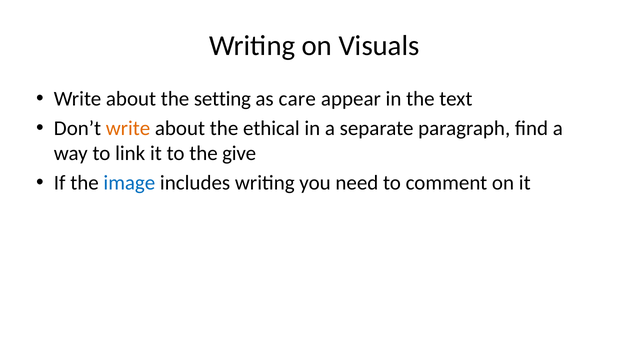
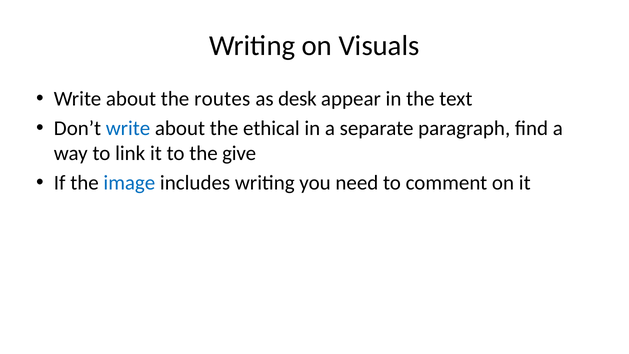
setting: setting -> routes (222, 99)
care: care -> desk (297, 99)
write colour: orange -> blue (128, 128)
